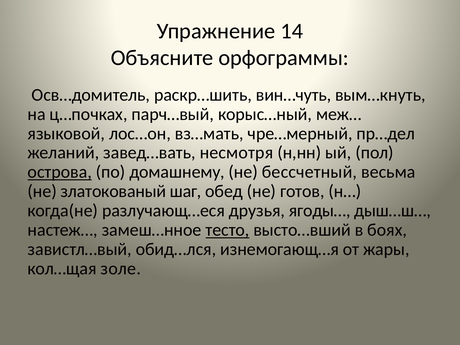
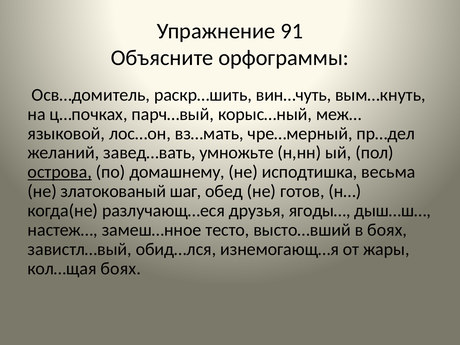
14: 14 -> 91 (292, 31)
несмотря: несмотря -> умножьте (237, 153)
бессчетный: бессчетный -> исподтишка (310, 172)
тесто underline: present -> none (227, 230)
кол…щая золе: золе -> боях (121, 269)
